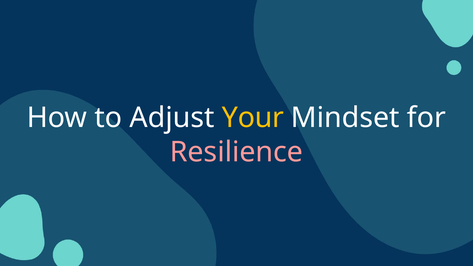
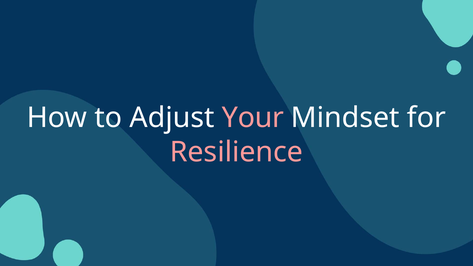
Your colour: yellow -> pink (253, 118)
